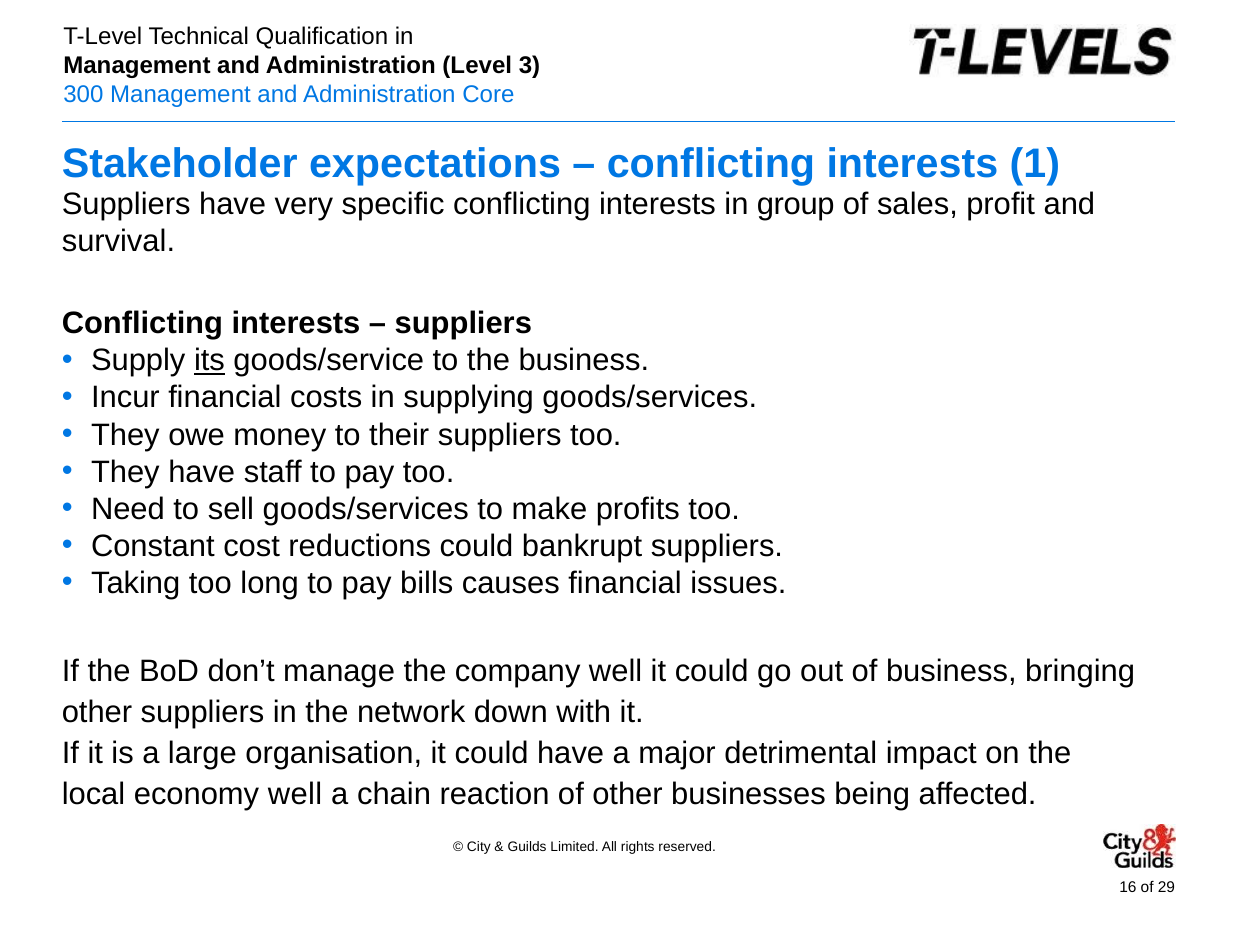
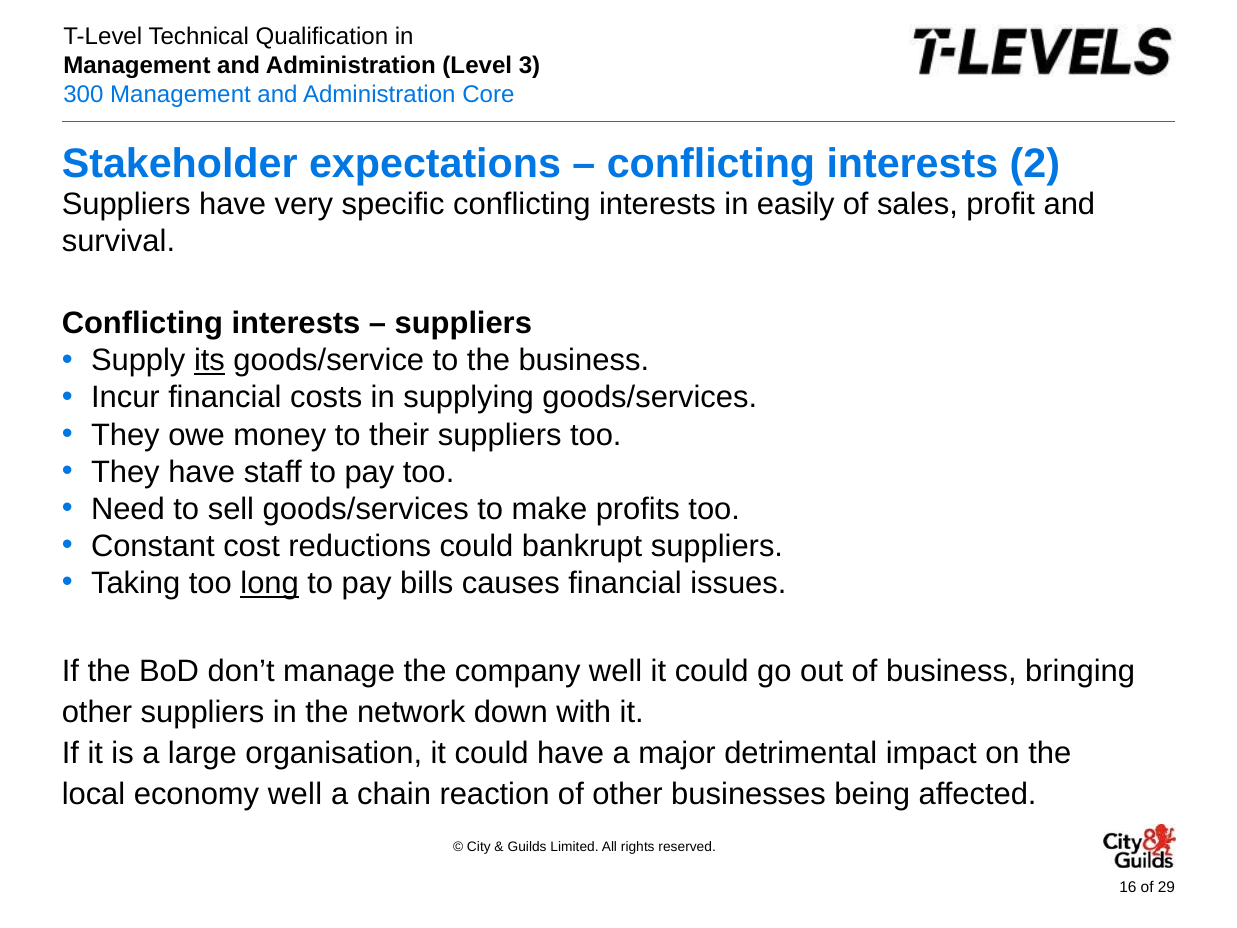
1: 1 -> 2 (1035, 164)
group: group -> easily (796, 204)
long underline: none -> present (270, 583)
